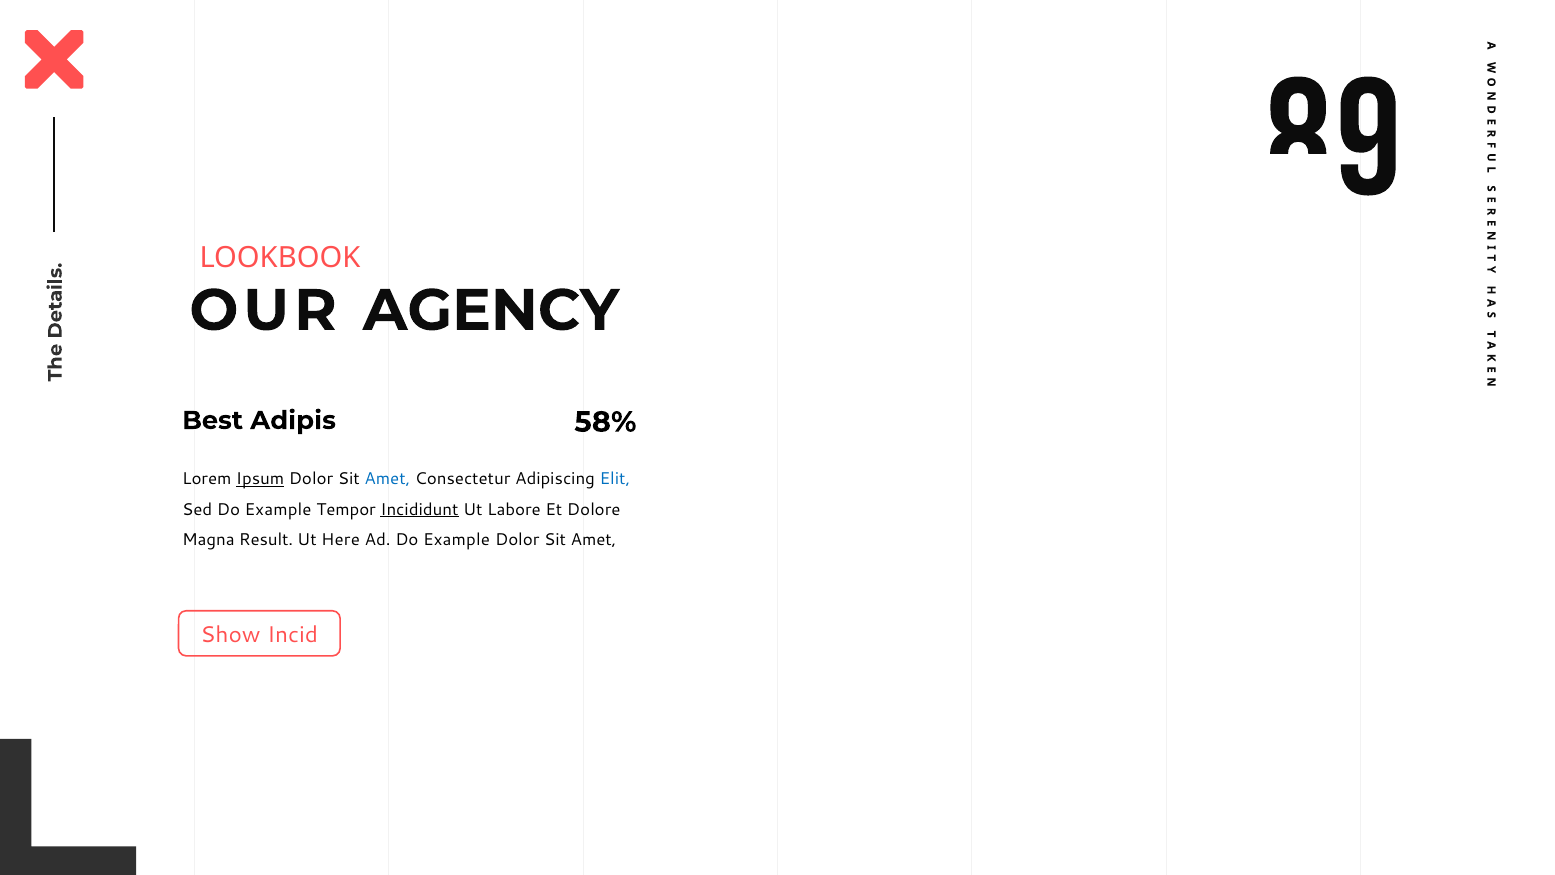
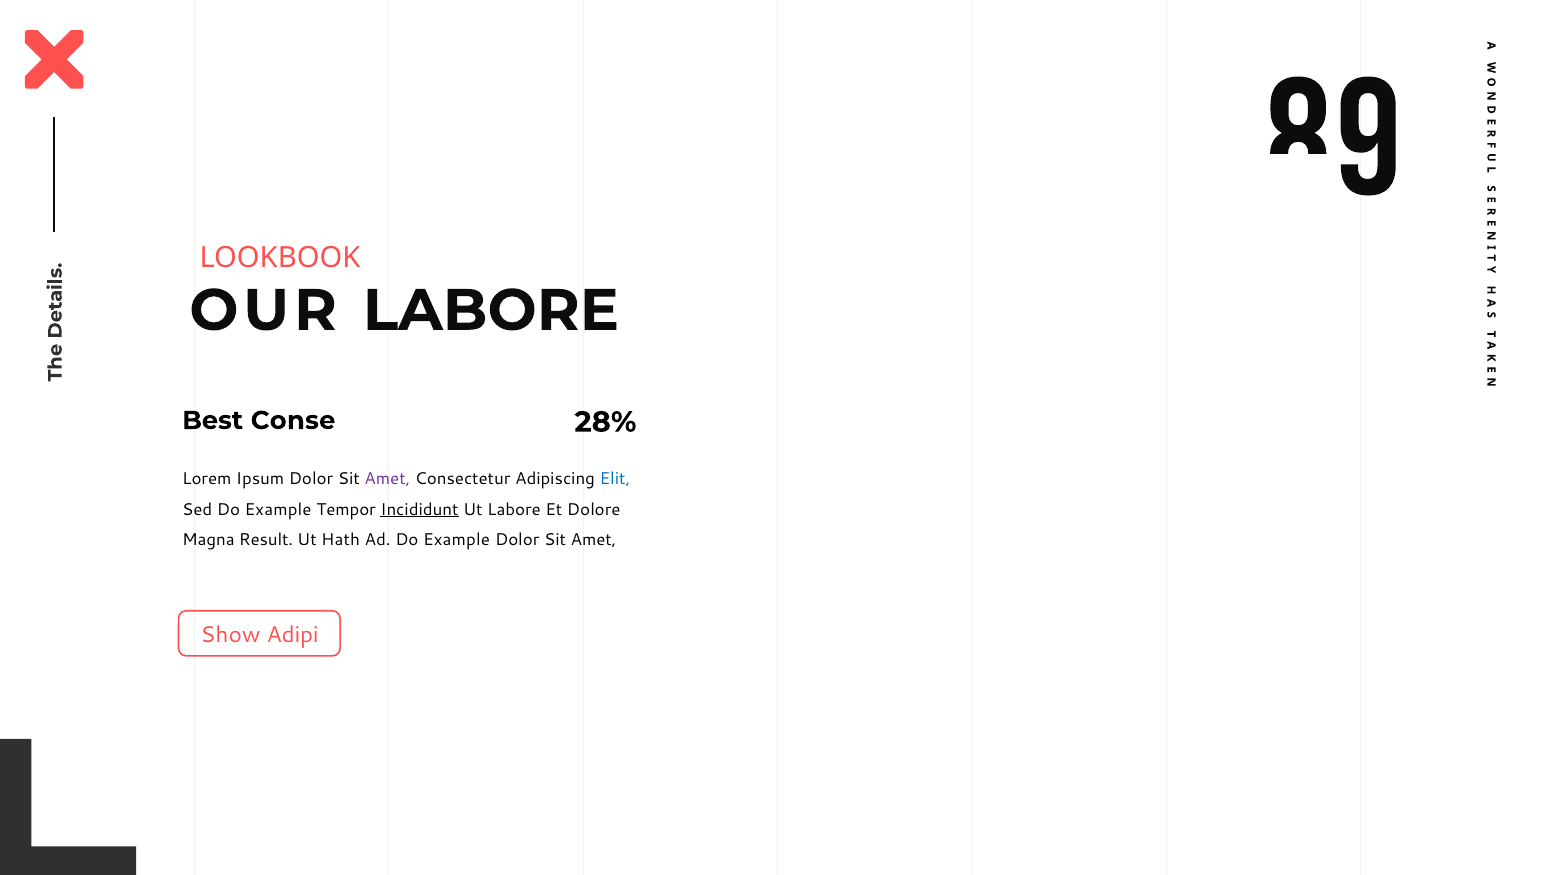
OUR AGENCY: AGENCY -> LABORE (491, 310)
Adipis: Adipis -> Conse (293, 420)
58%: 58% -> 28% (605, 422)
Ipsum underline: present -> none (260, 479)
Amet colour: blue -> purple (387, 479)
Here: Here -> Hath (341, 540)
Incid: Incid -> Adipi (293, 635)
